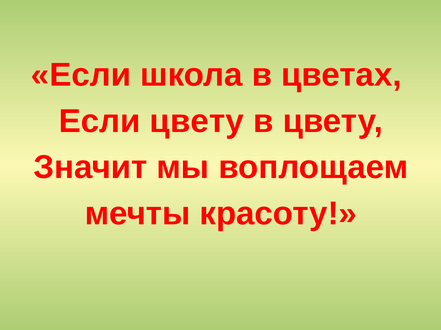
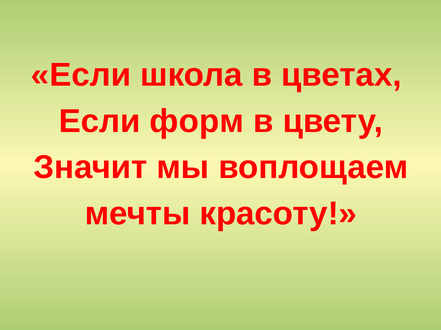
Если цвету: цвету -> форм (197, 121)
